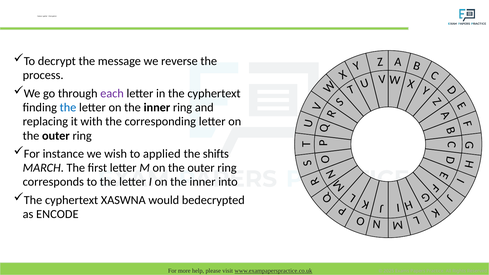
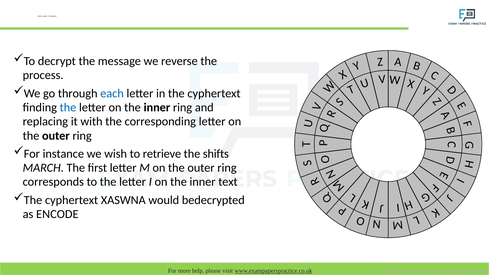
each colour: purple -> blue (112, 93)
applied: applied -> retrieve (162, 154)
into: into -> text (228, 182)
